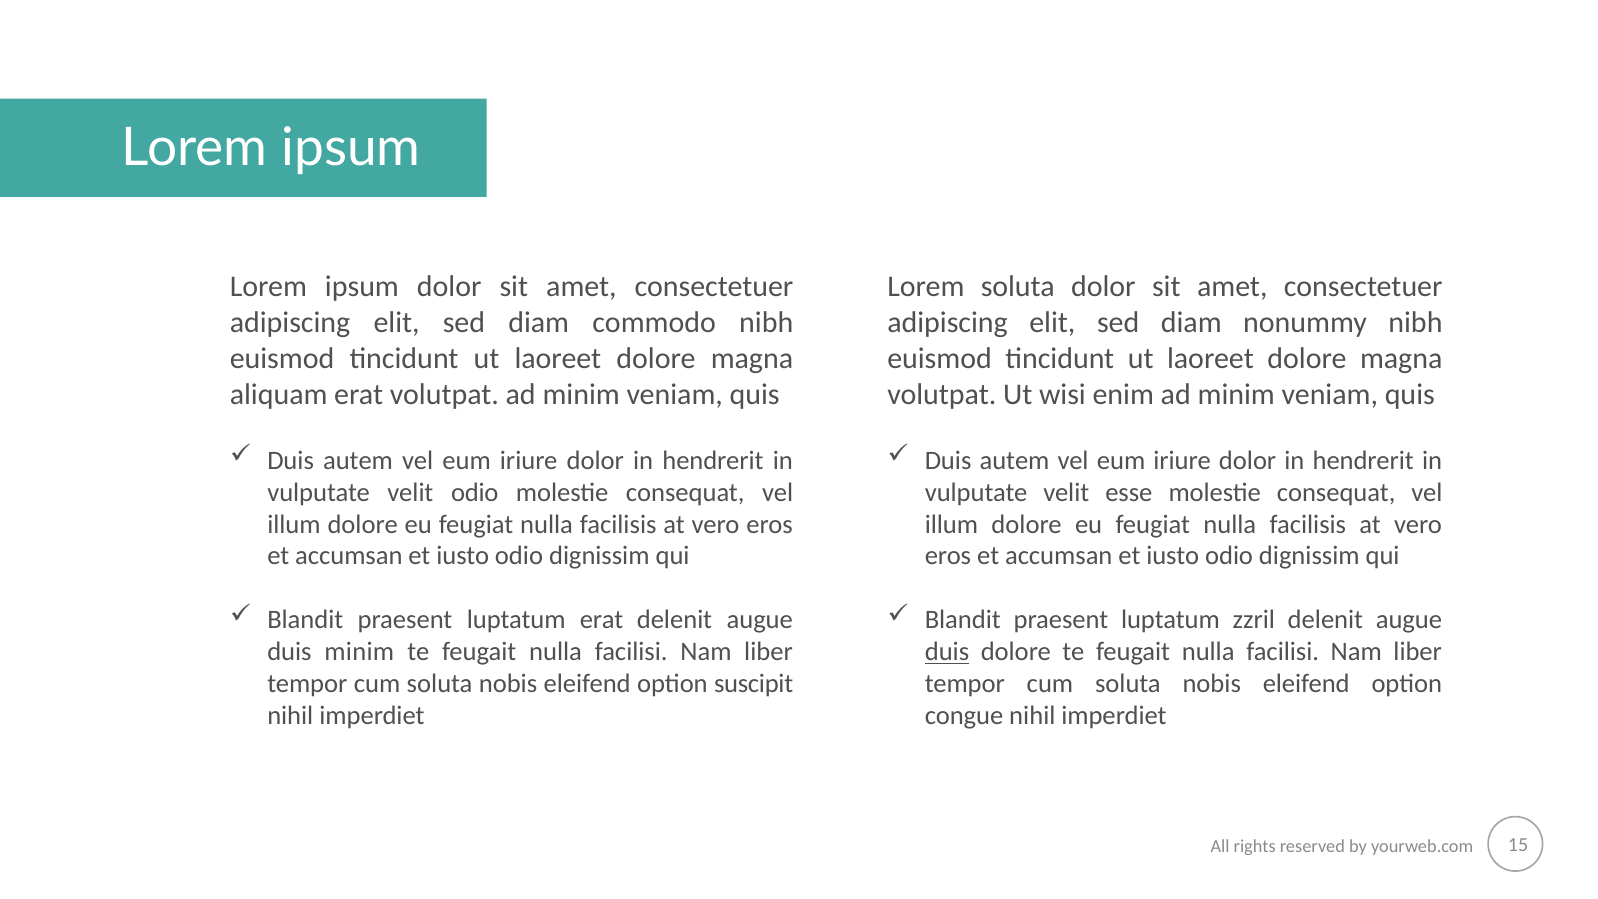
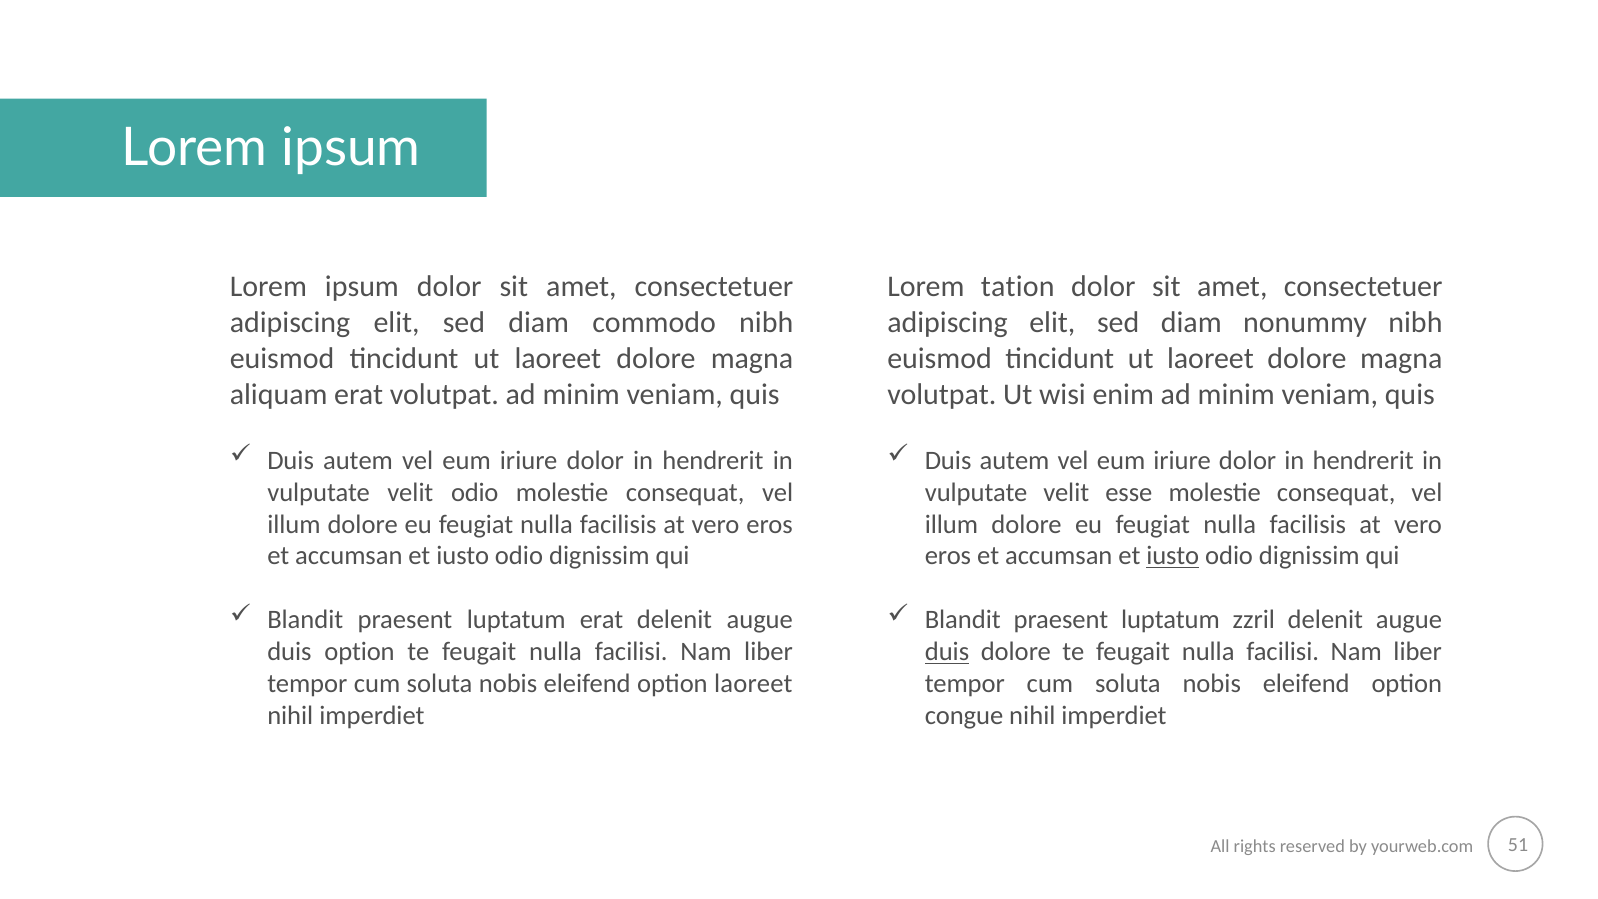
Lorem soluta: soluta -> tation (1018, 287)
iusto underline: none -> present (1173, 556)
duis minim: minim -> option (360, 652)
option suscipit: suscipit -> laoreet (753, 684)
15: 15 -> 51 (1518, 845)
